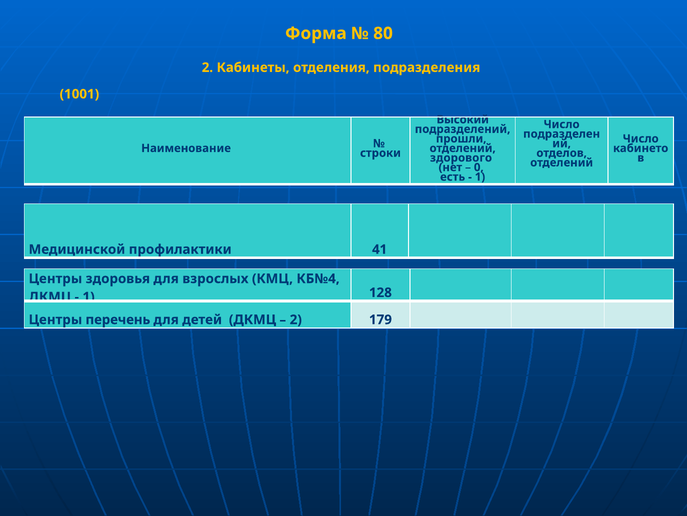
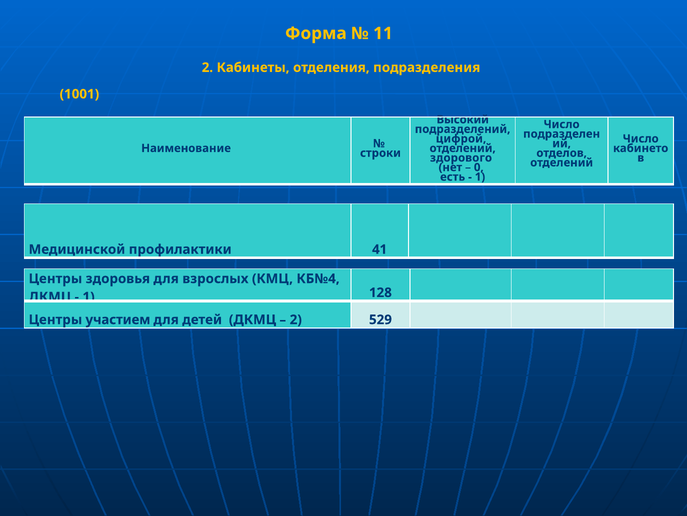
80: 80 -> 11 (383, 33)
прошли: прошли -> цифрой (461, 138)
перечень: перечень -> участием (118, 319)
179: 179 -> 529 (380, 319)
